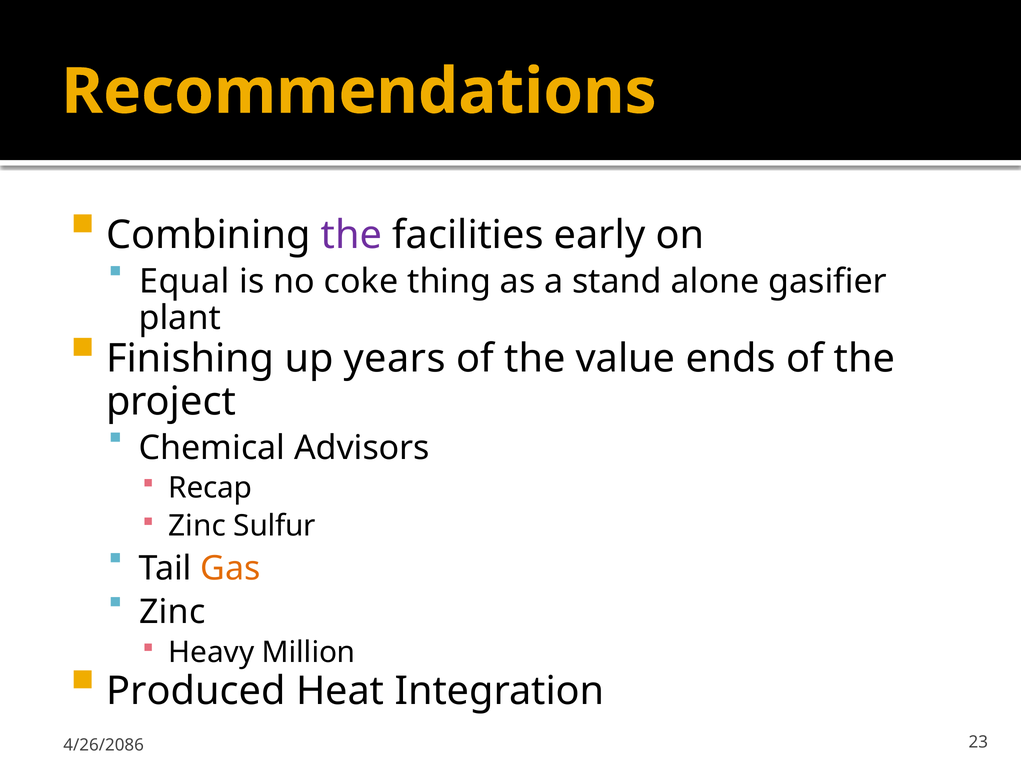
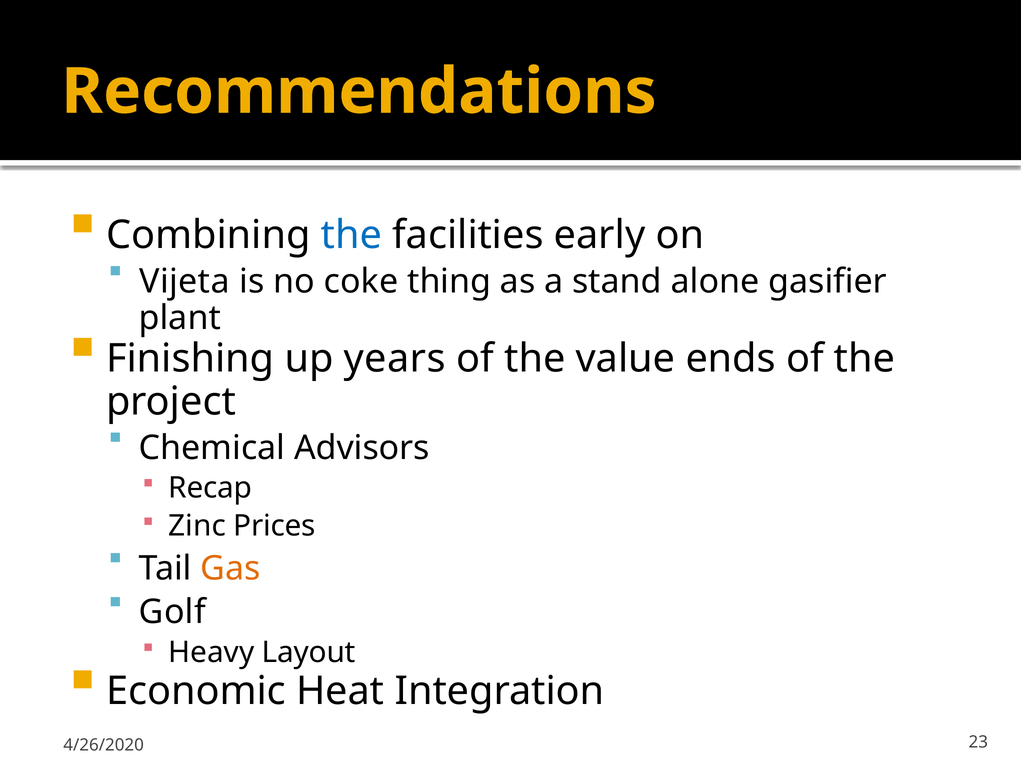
the colour: purple -> blue (351, 235)
Equal: Equal -> Vijeta (184, 281)
Sulfur: Sulfur -> Prices (274, 526)
Zinc: Zinc -> Golf (172, 612)
Million: Million -> Layout (309, 652)
Produced: Produced -> Economic (196, 691)
4/26/2086: 4/26/2086 -> 4/26/2020 (104, 745)
